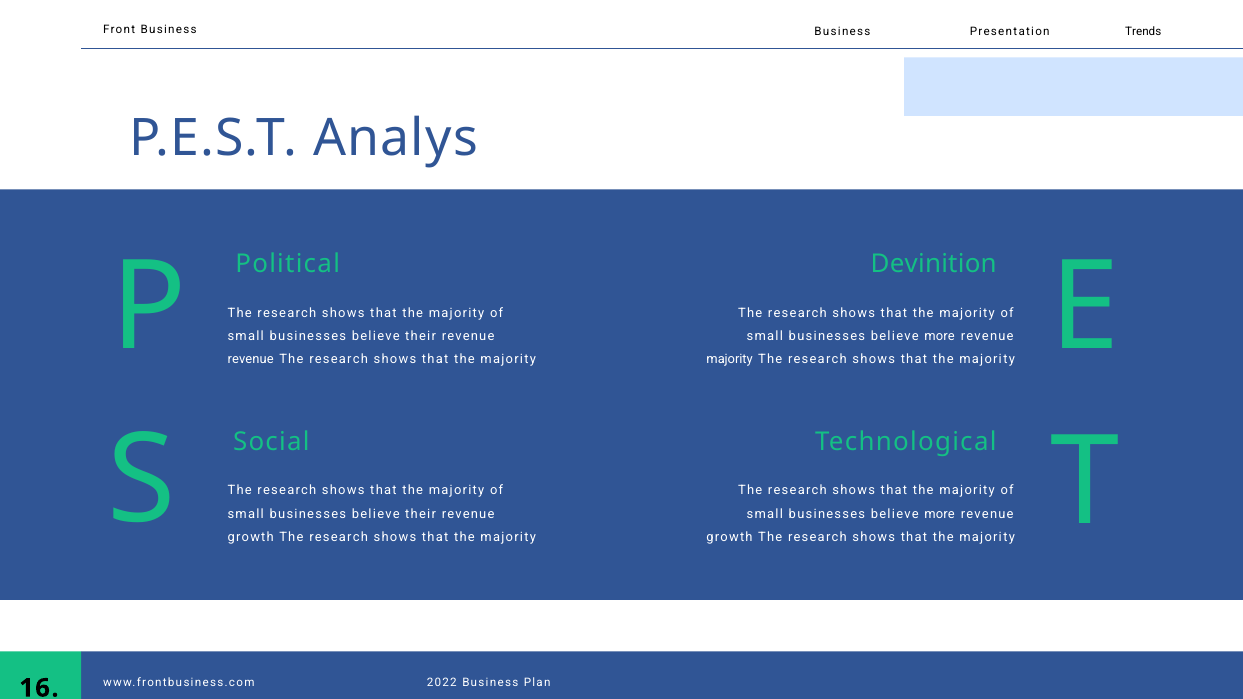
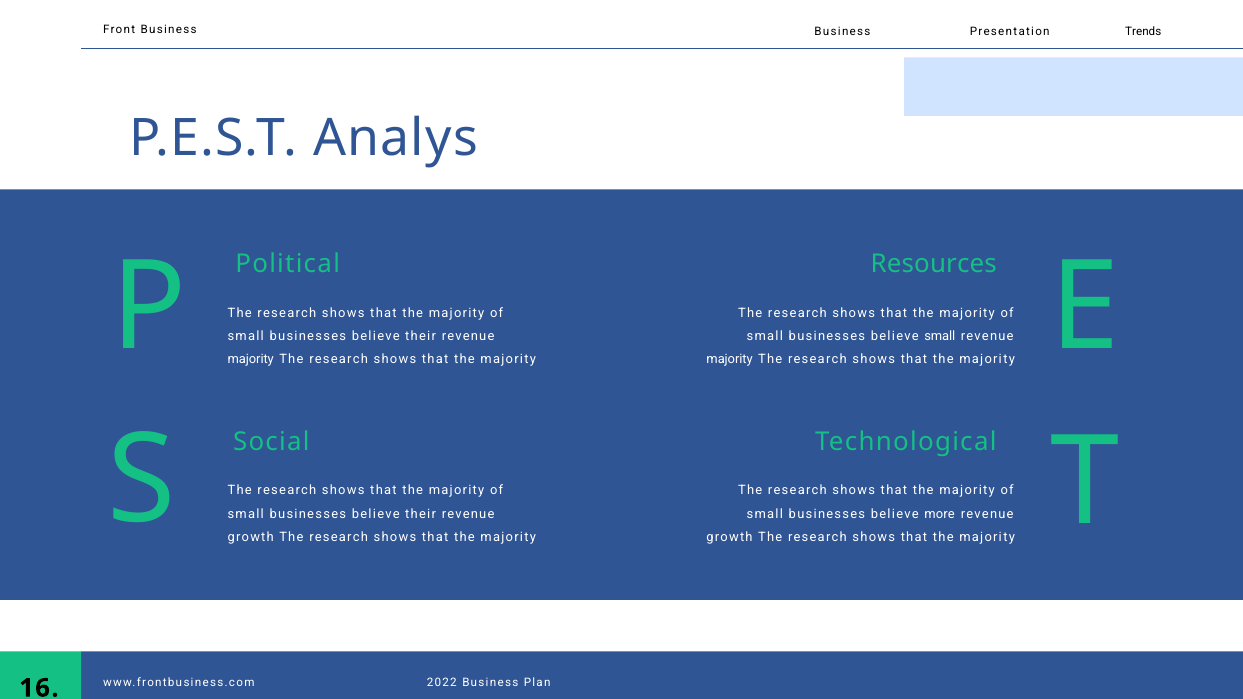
Devinition: Devinition -> Resources (934, 264)
more: more -> small (940, 336)
revenue: revenue -> majority (251, 360)
